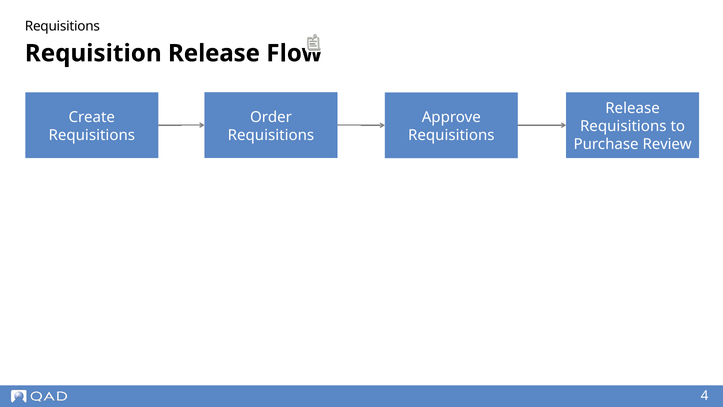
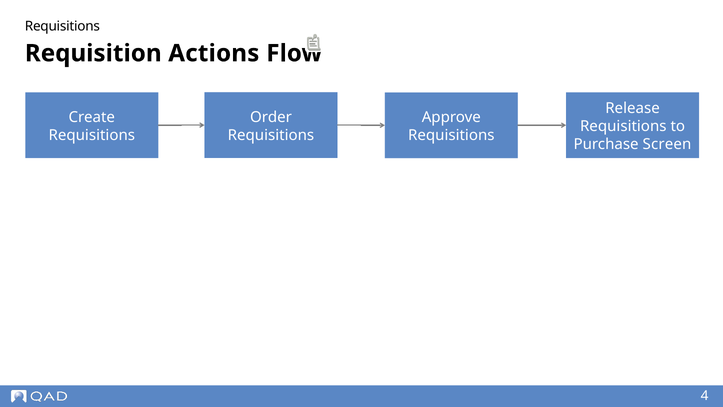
Requisition Release: Release -> Actions (214, 53)
Review: Review -> Screen (667, 144)
